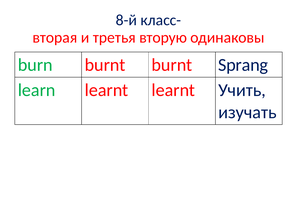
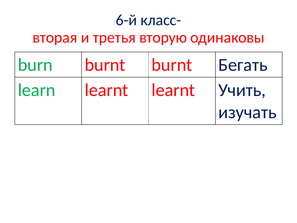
8-й: 8-й -> 6-й (126, 20)
Sprang: Sprang -> Бегать (243, 65)
